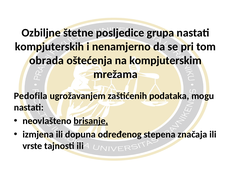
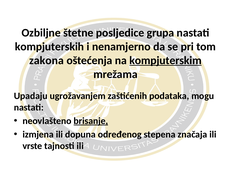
obrada: obrada -> zakona (47, 61)
kompjuterskim underline: none -> present (166, 61)
Pedofila: Pedofila -> Upadaju (31, 96)
